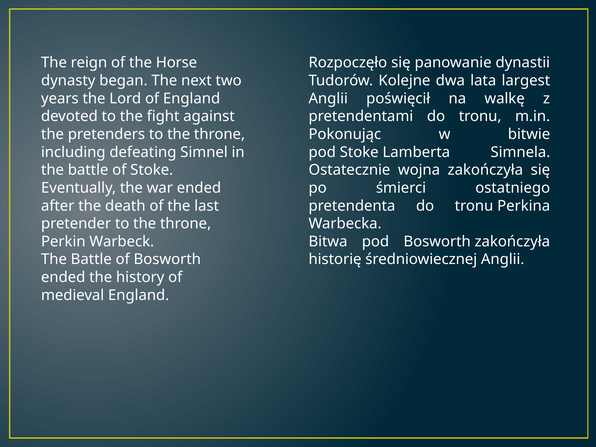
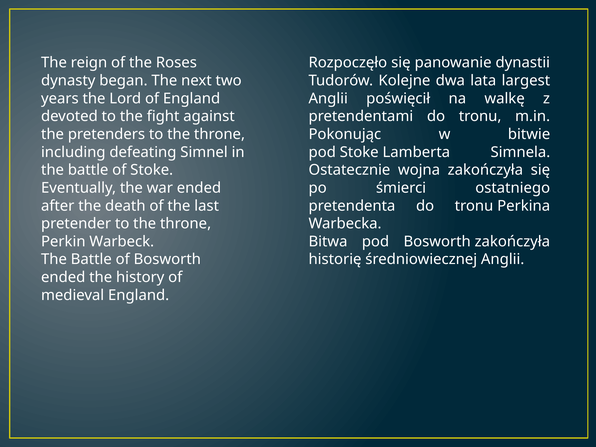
Horse: Horse -> Roses (176, 63)
